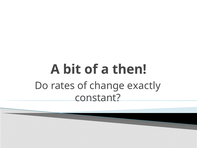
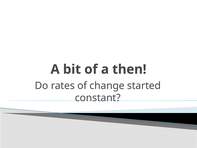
exactly: exactly -> started (144, 86)
